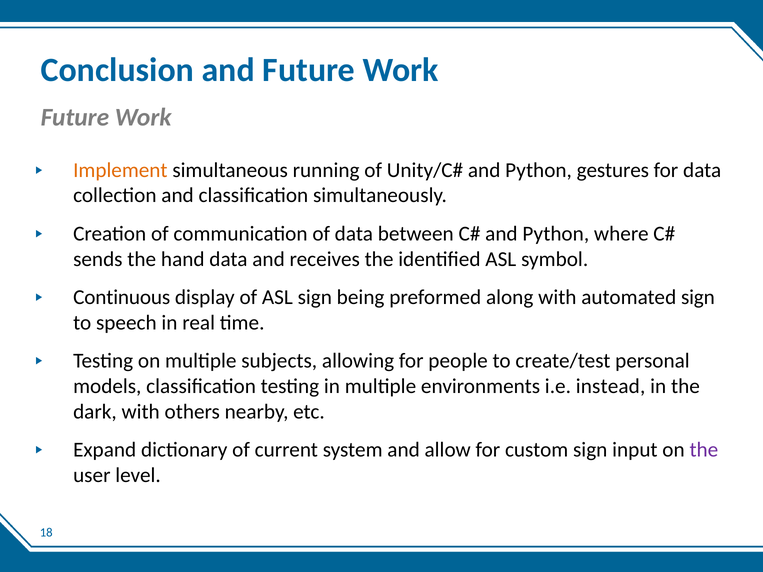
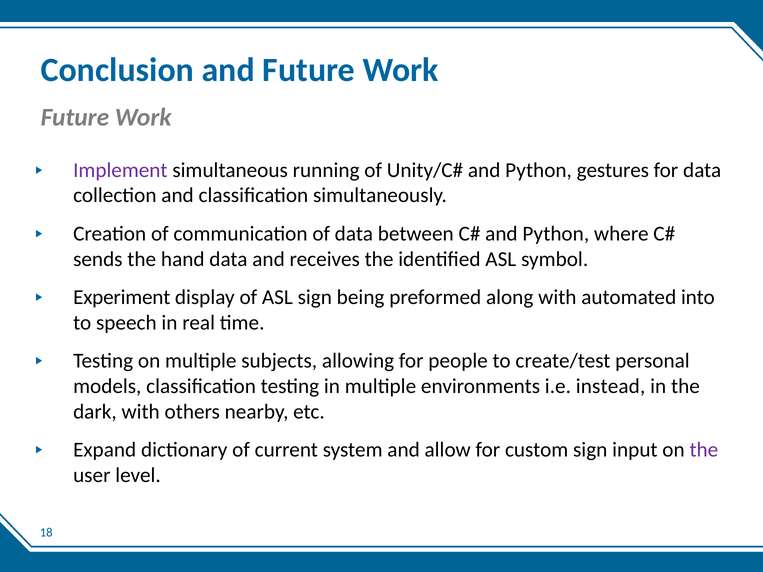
Implement colour: orange -> purple (120, 170)
Continuous: Continuous -> Experiment (122, 297)
automated sign: sign -> into (698, 297)
